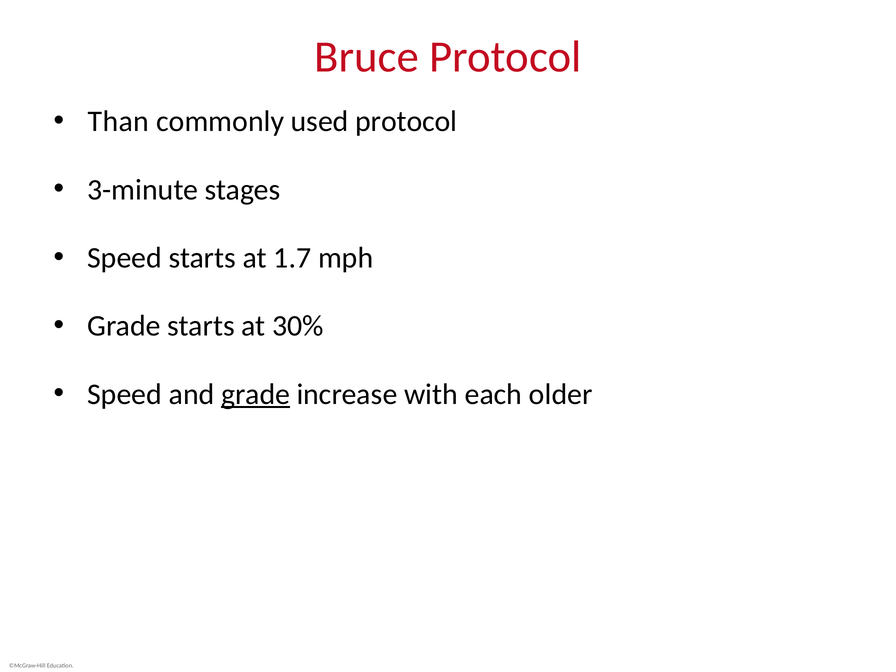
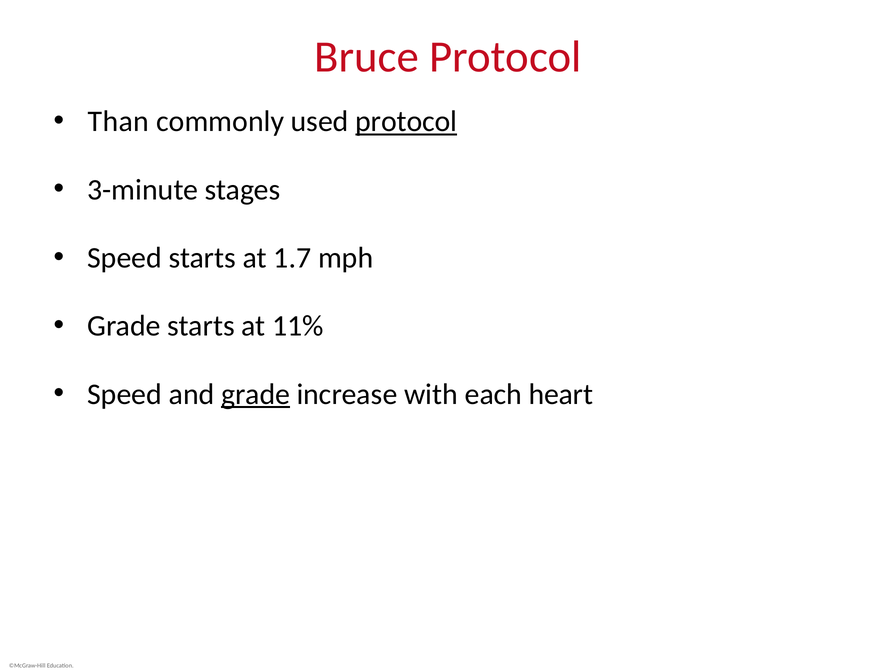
protocol underline: none -> present (406, 122)
30%: 30% -> 11% (298, 326)
older: older -> heart (561, 394)
